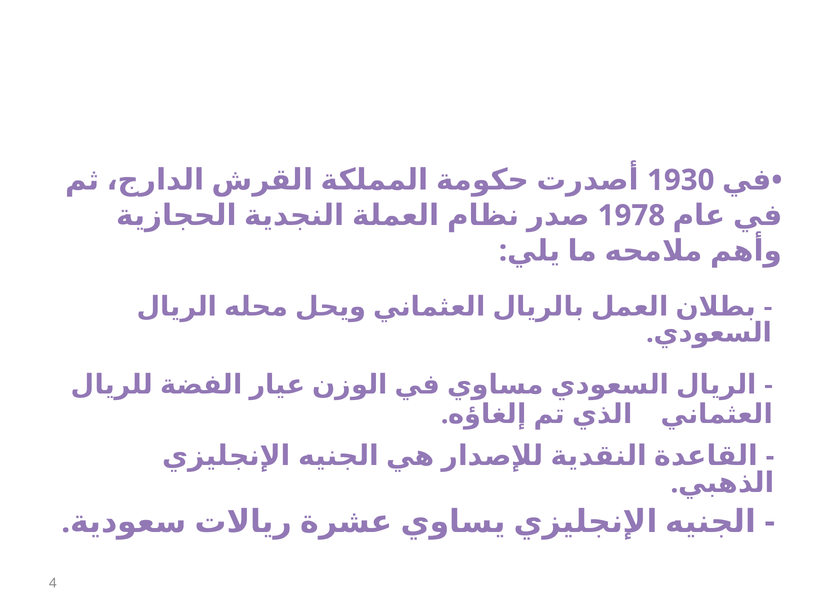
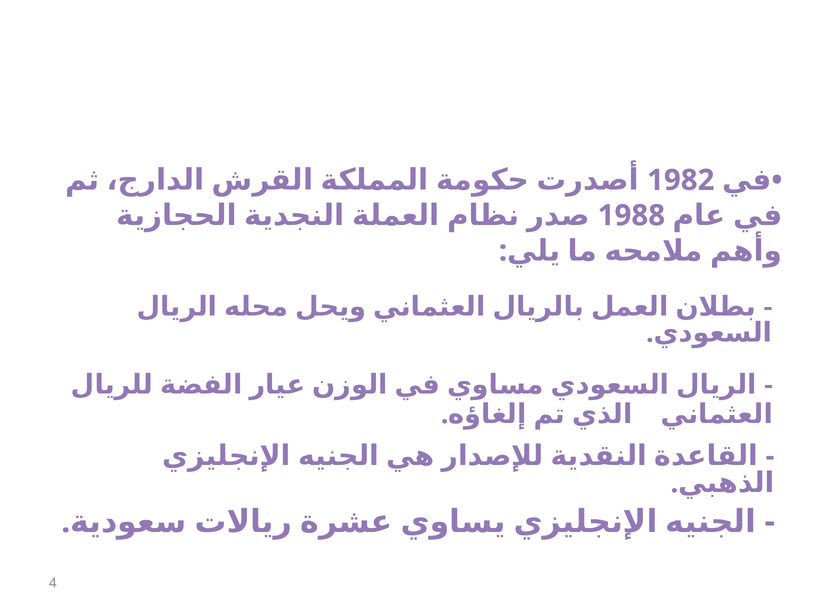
1930: 1930 -> 1982 (681, 180)
1978: 1978 -> 1988 (631, 216)
